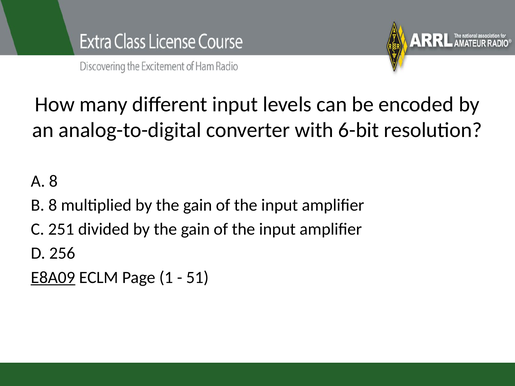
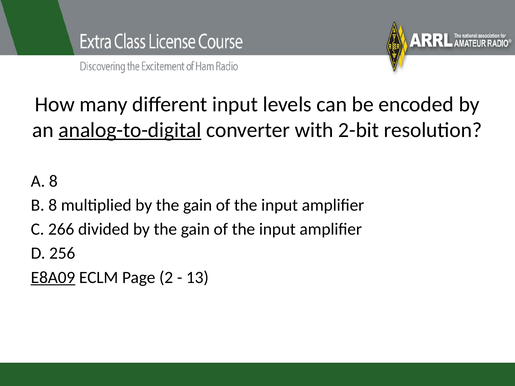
analog-to-digital underline: none -> present (130, 130)
6-bit: 6-bit -> 2-bit (359, 130)
251: 251 -> 266 (61, 229)
1: 1 -> 2 (166, 278)
51: 51 -> 13 (197, 278)
